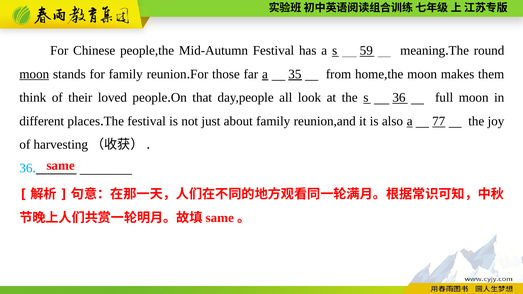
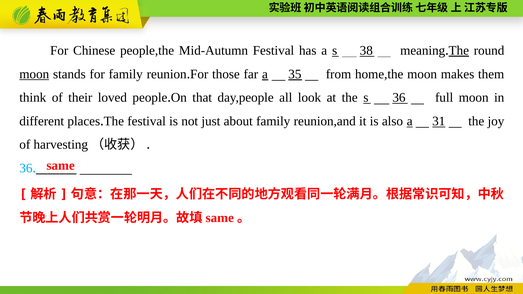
59: 59 -> 38 (366, 51)
The underline: none -> present (459, 51)
77: 77 -> 31 (439, 121)
